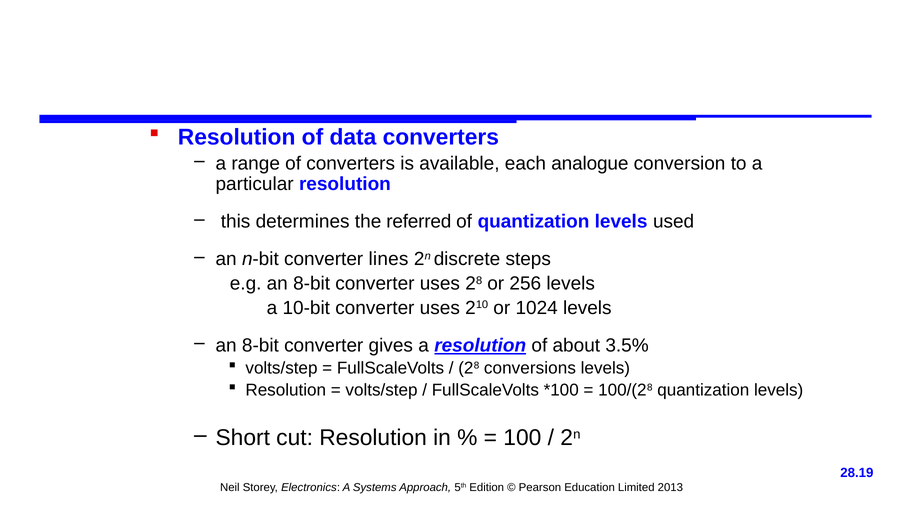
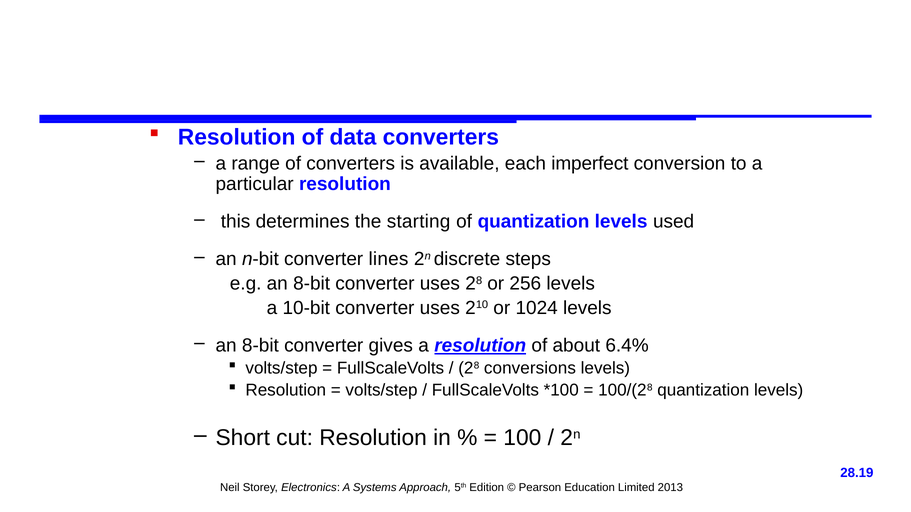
analogue: analogue -> imperfect (590, 164)
referred: referred -> starting (419, 222)
3.5%: 3.5% -> 6.4% (627, 346)
